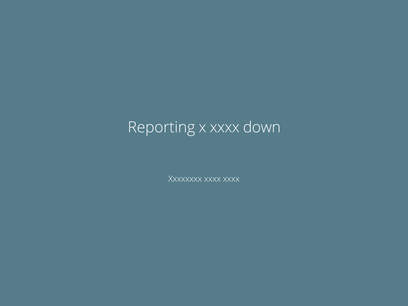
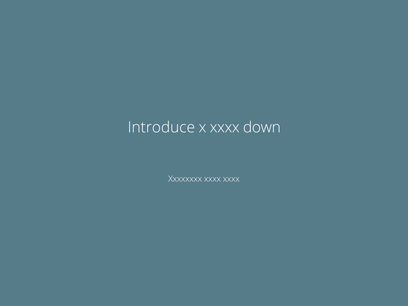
Reporting: Reporting -> Introduce (161, 128)
